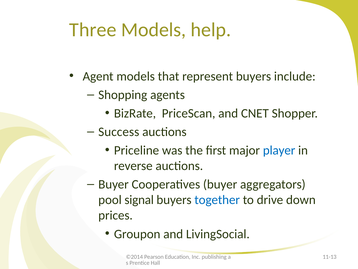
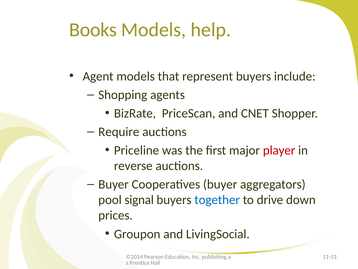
Three: Three -> Books (93, 30)
Success: Success -> Require (119, 132)
player colour: blue -> red (279, 150)
